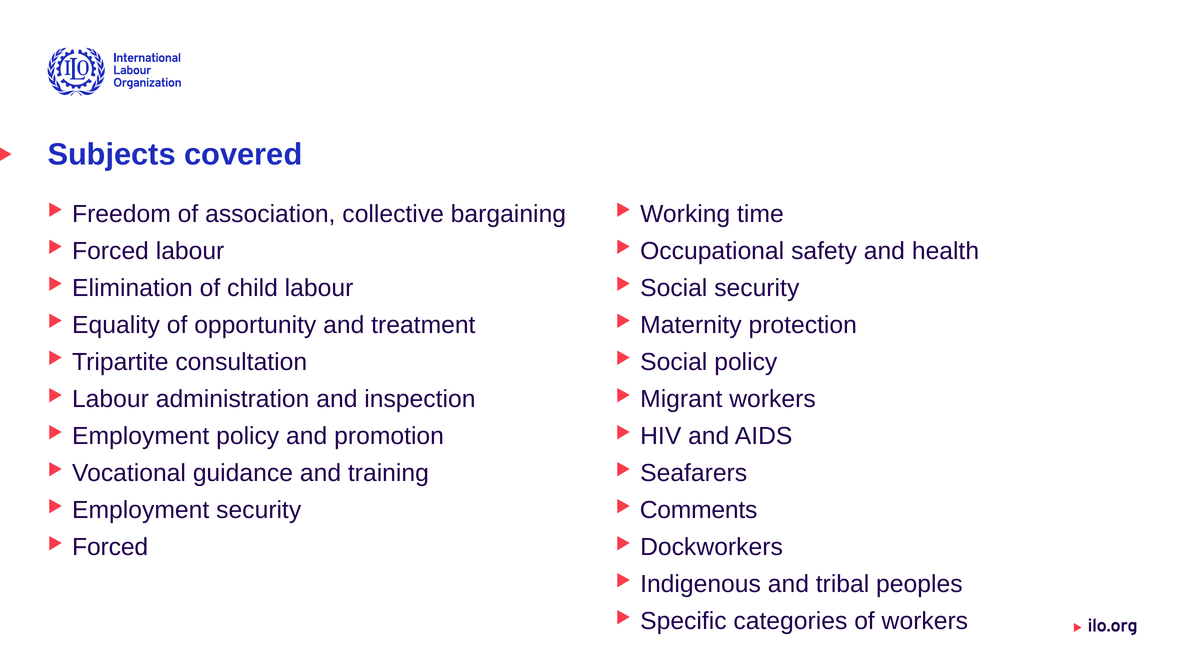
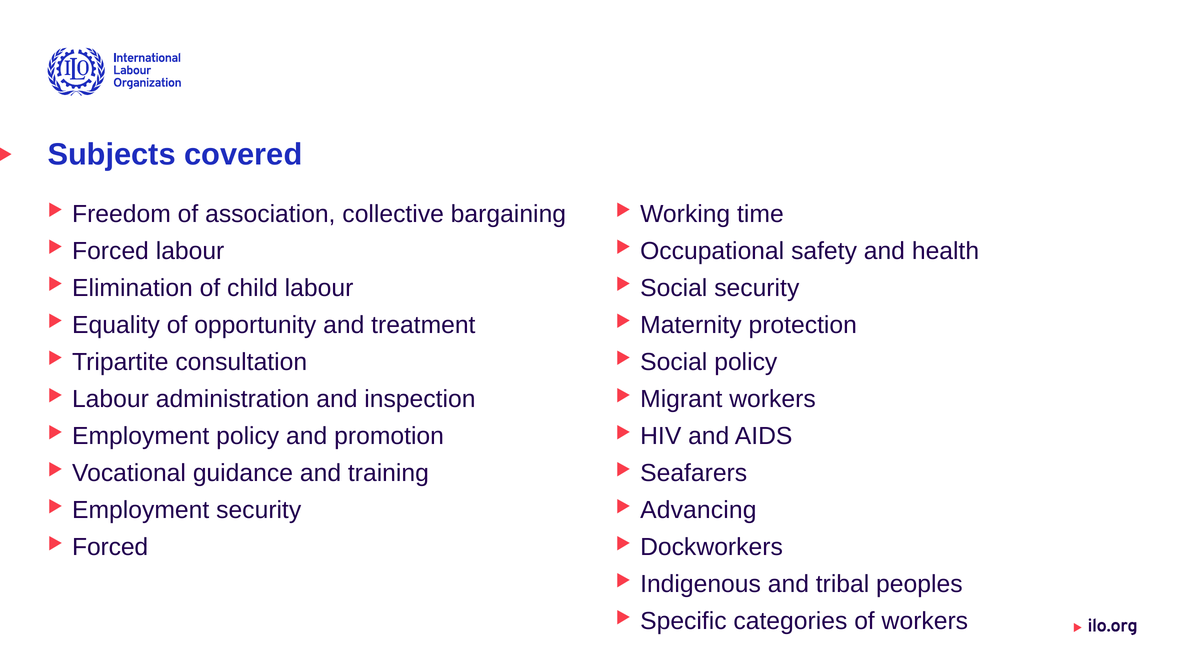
Comments: Comments -> Advancing (698, 510)
